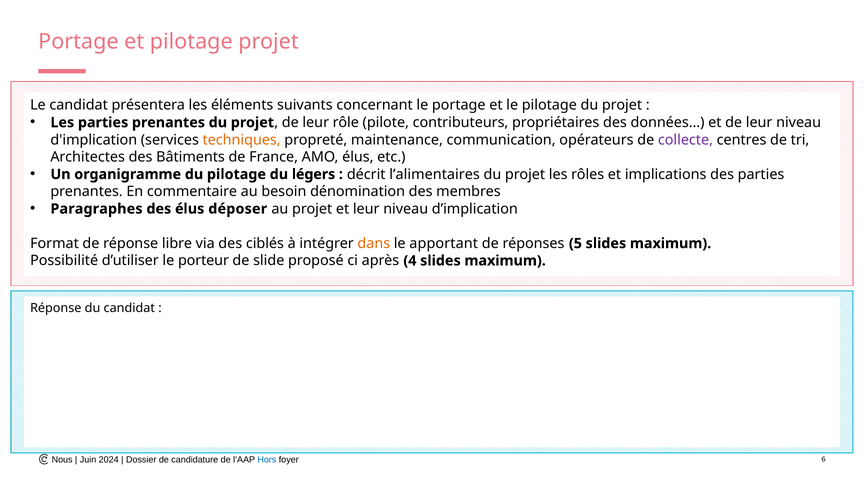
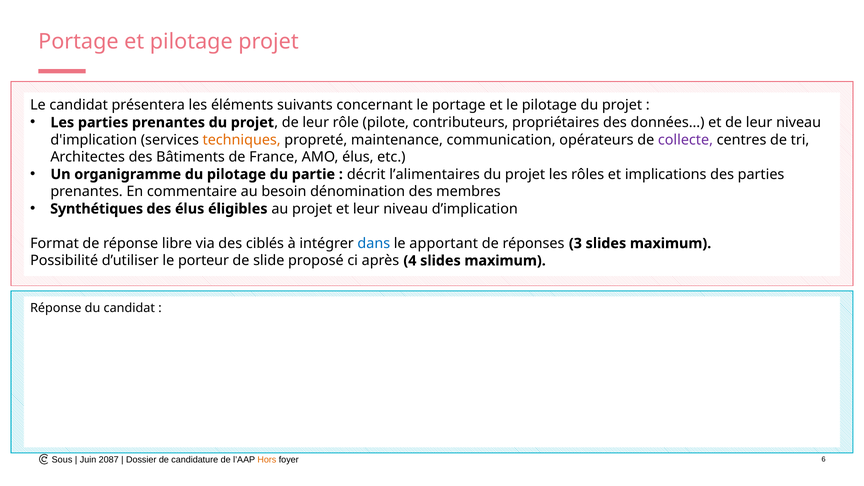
légers: légers -> partie (313, 174)
Paragraphes: Paragraphes -> Synthétiques (97, 209)
déposer: déposer -> éligibles (238, 209)
dans colour: orange -> blue (374, 243)
5: 5 -> 3 (575, 243)
Nous: Nous -> Sous (62, 460)
2024: 2024 -> 2087 (109, 460)
Hors colour: blue -> orange (267, 460)
